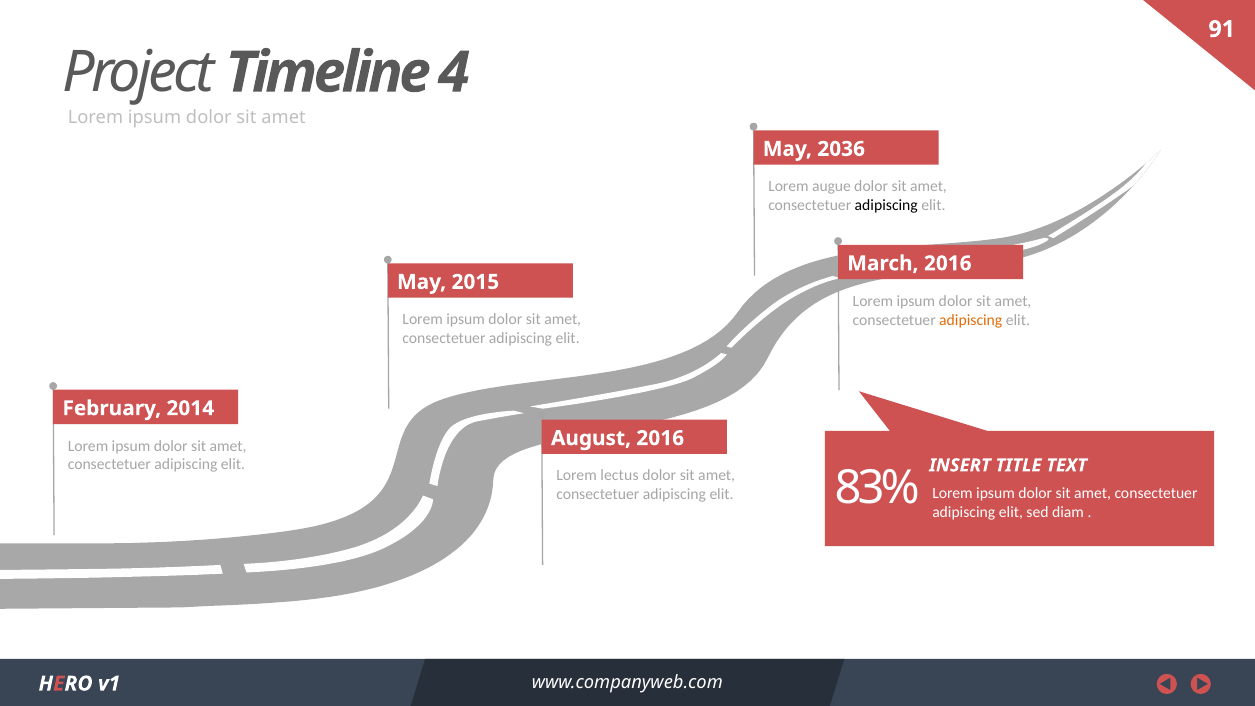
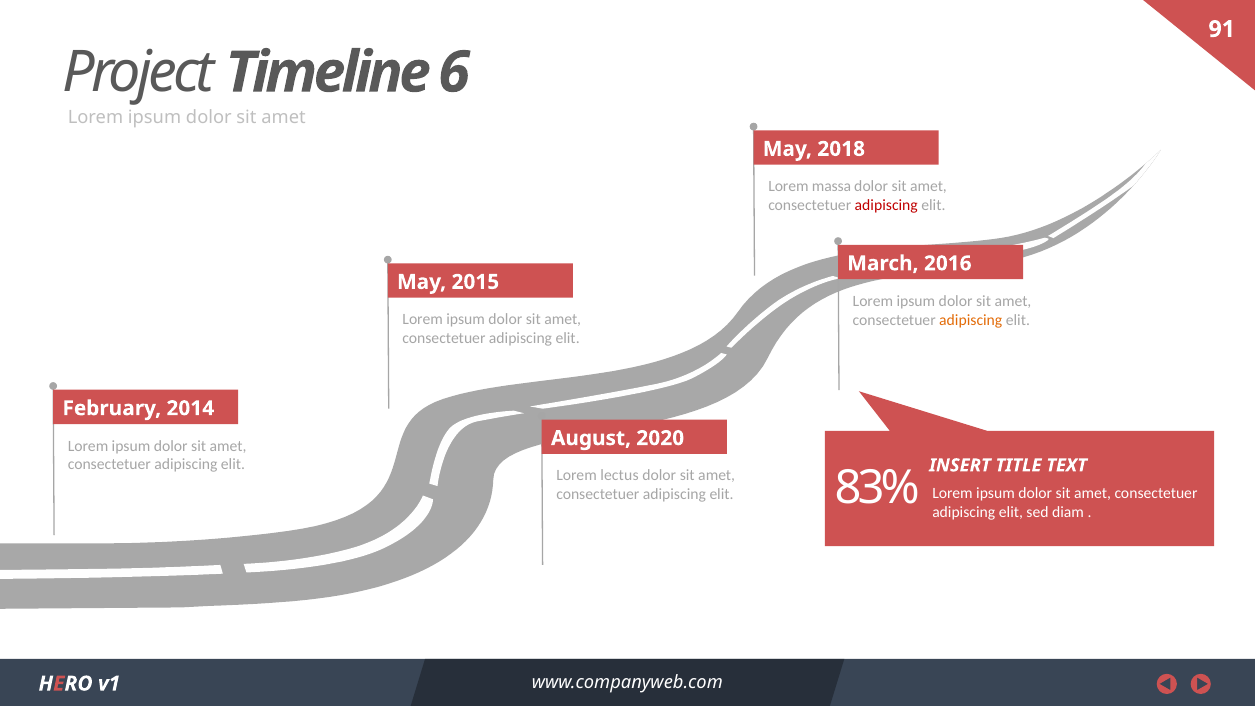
4: 4 -> 6 (454, 73)
2036: 2036 -> 2018 (841, 149)
augue: augue -> massa (832, 186)
adipiscing colour: black -> red (886, 205)
August 2016: 2016 -> 2020 (660, 438)
